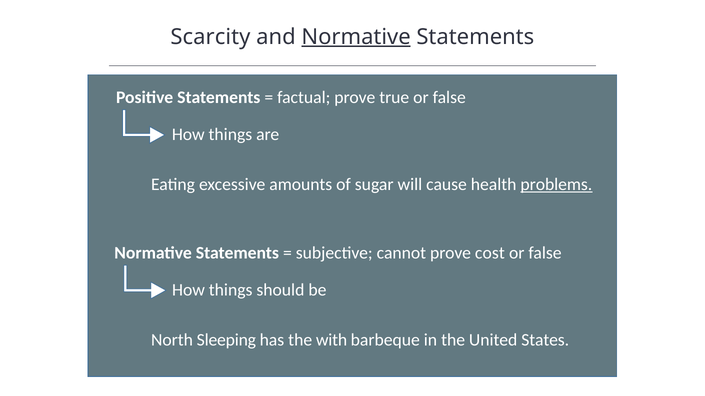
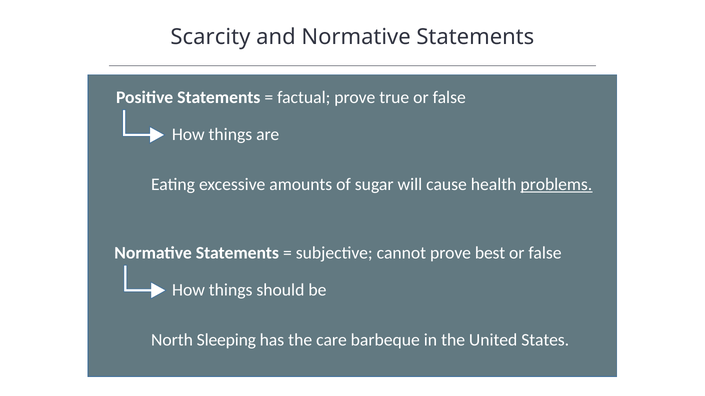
Normative underline: present -> none (356, 37)
cost: cost -> best (490, 253)
with: with -> care (331, 340)
